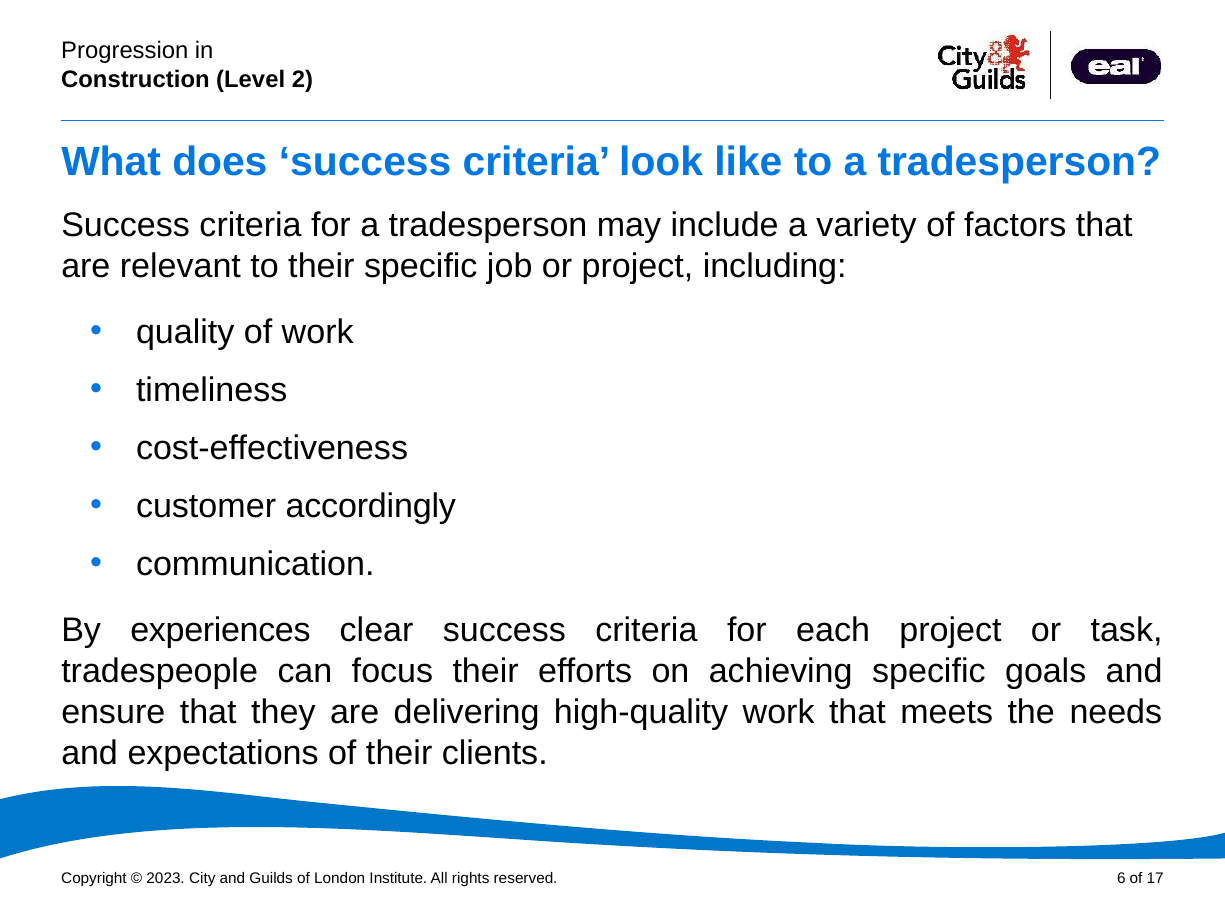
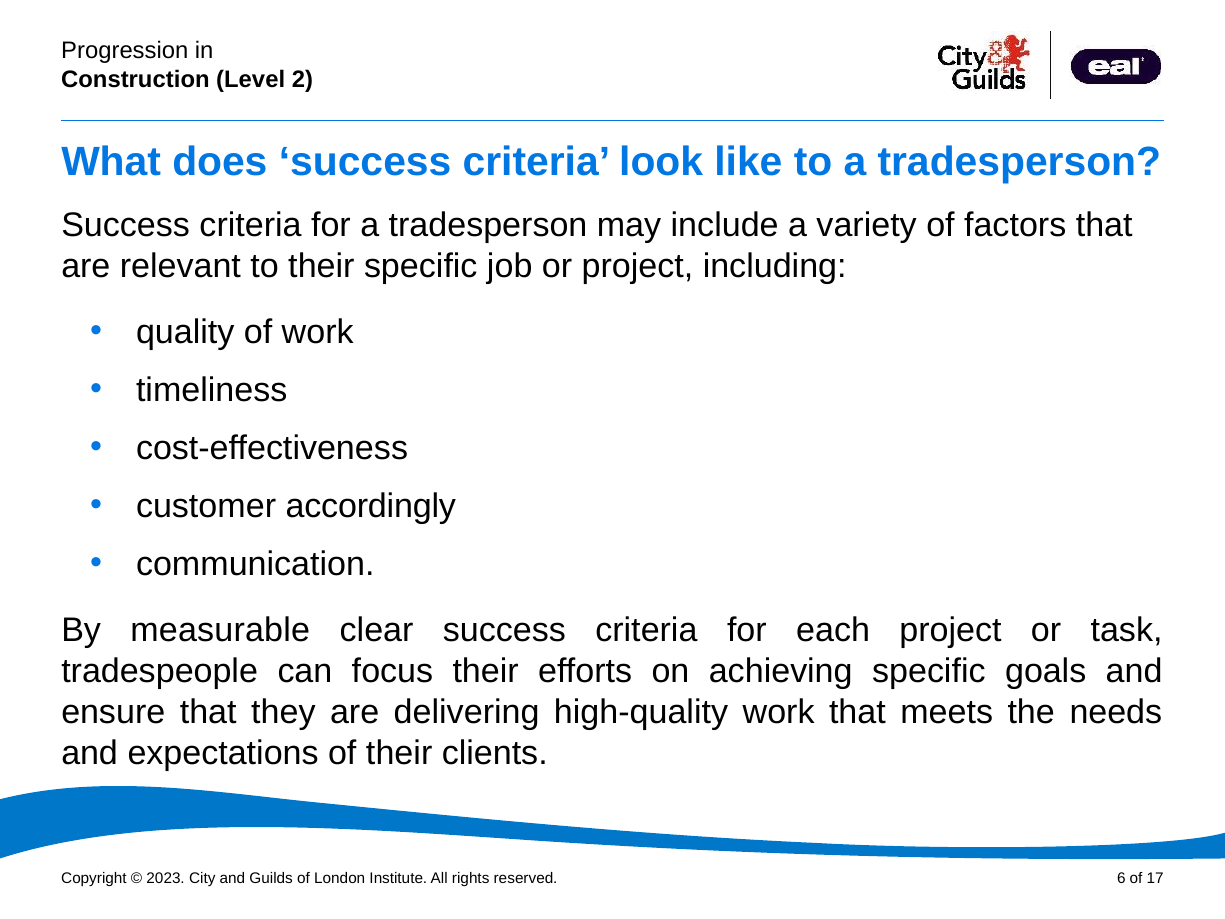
experiences: experiences -> measurable (220, 630)
